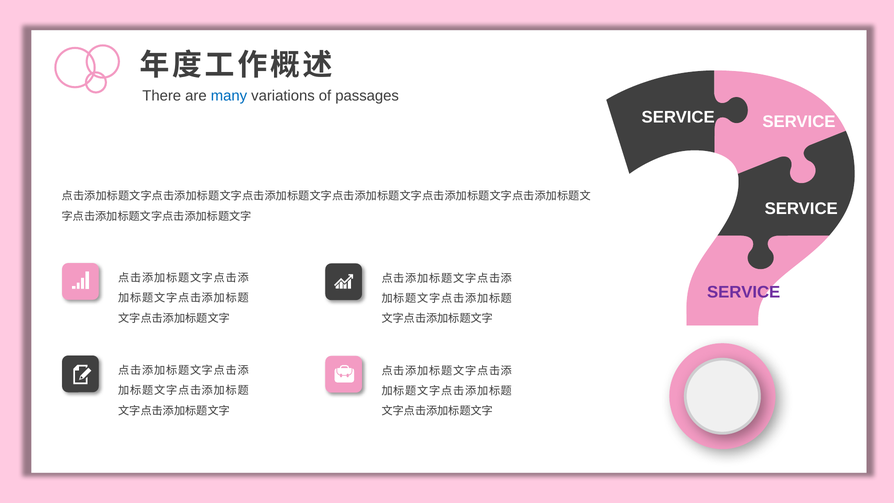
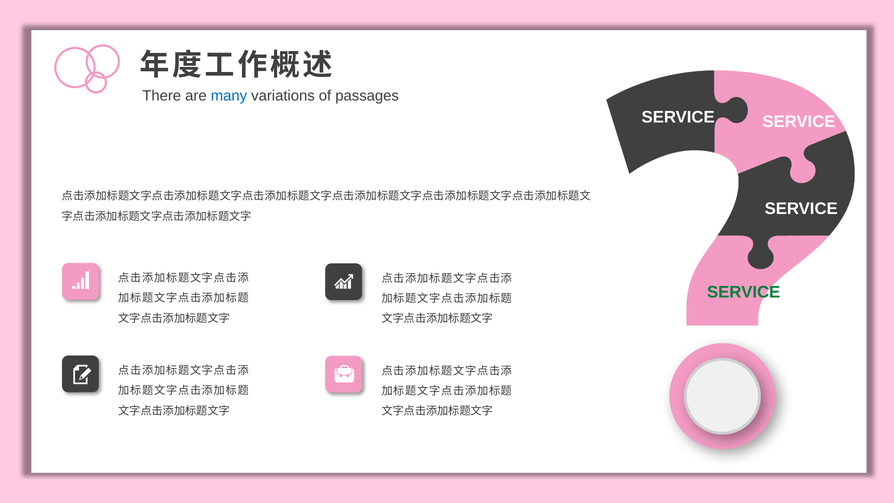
SERVICE colour: purple -> green (744, 292)
